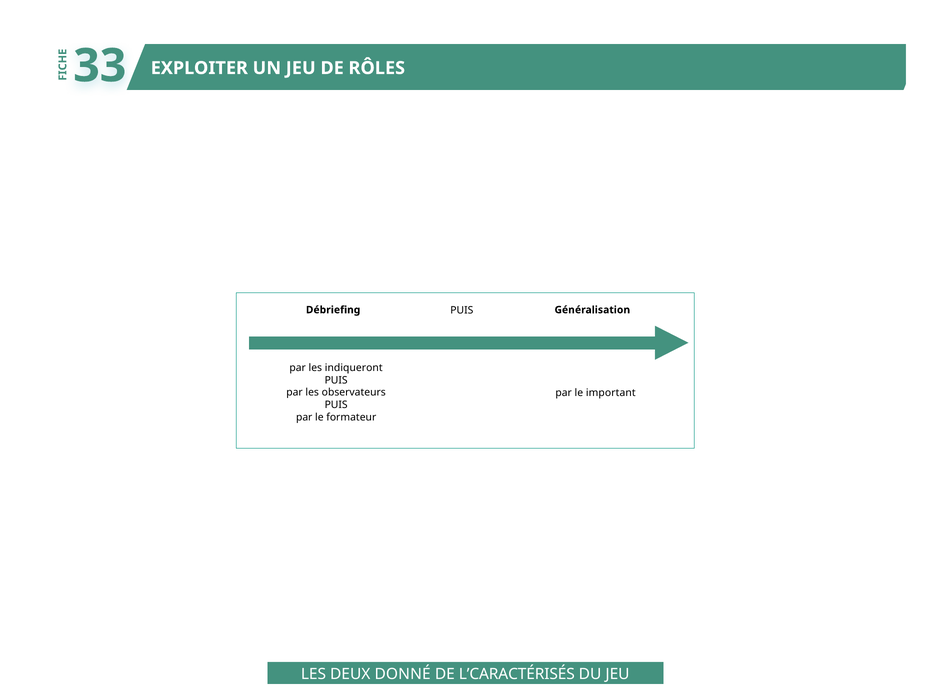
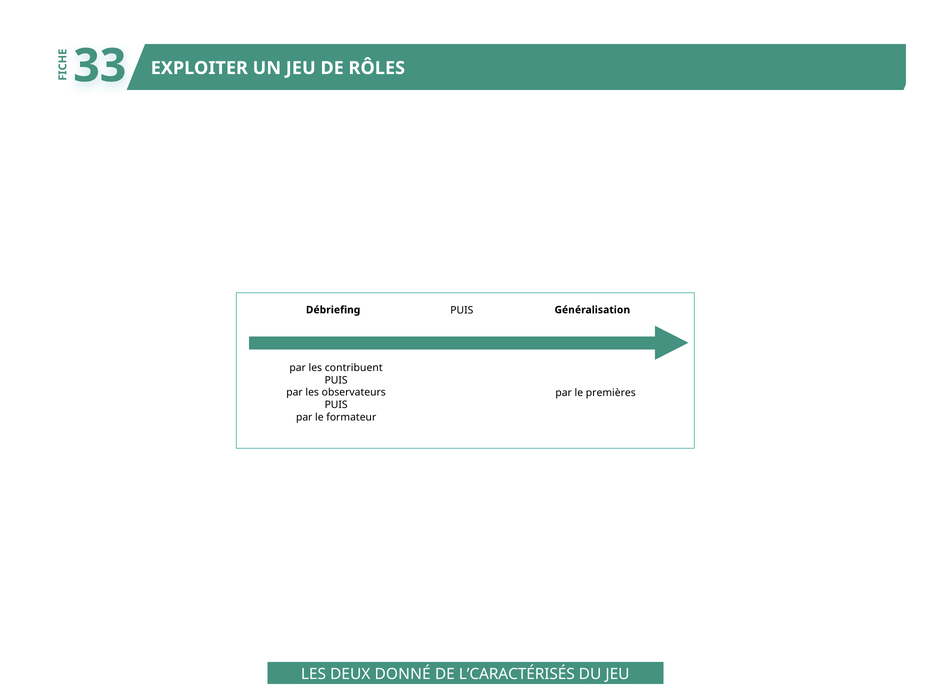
indiqueront: indiqueront -> contribuent (354, 368)
important: important -> premières (611, 393)
